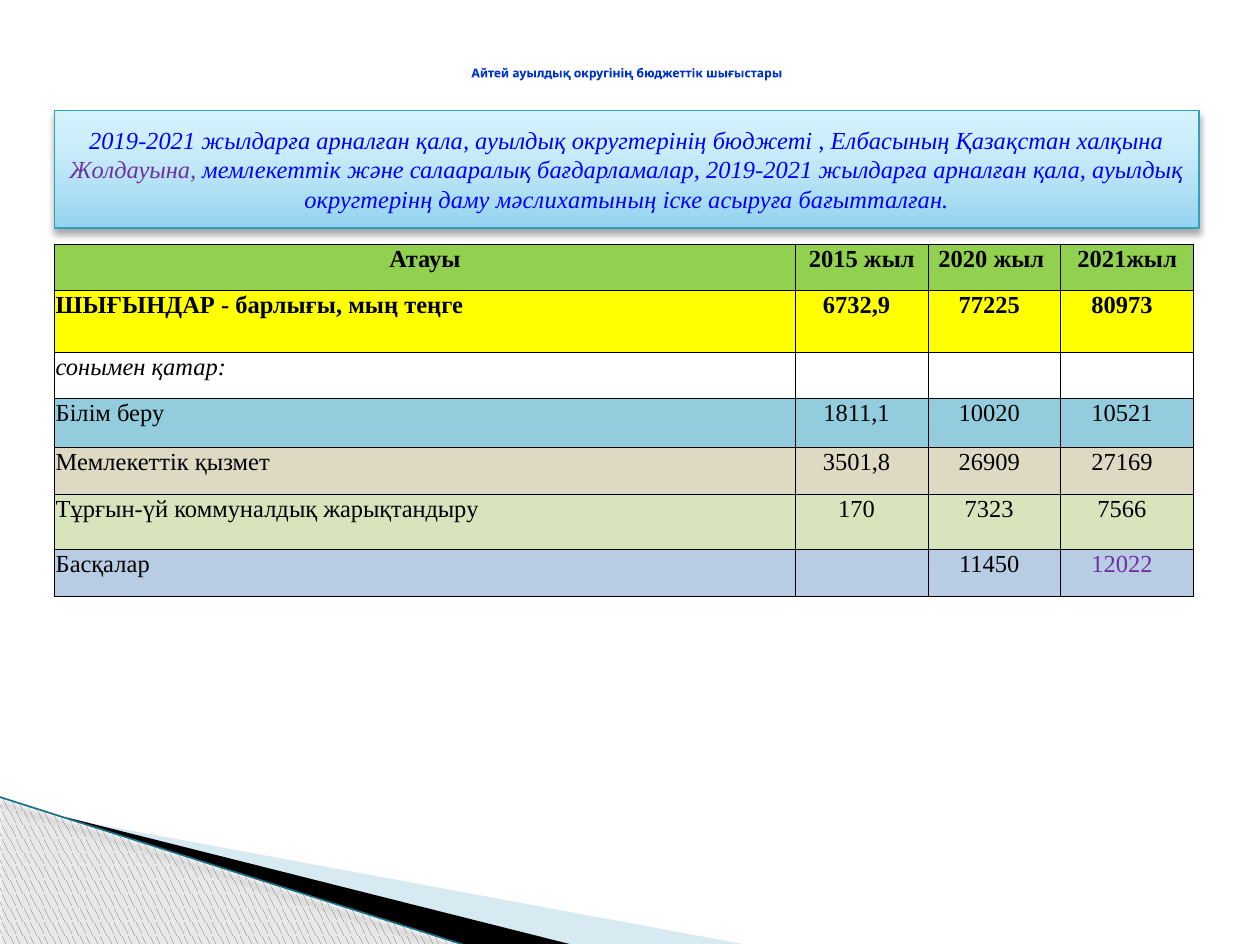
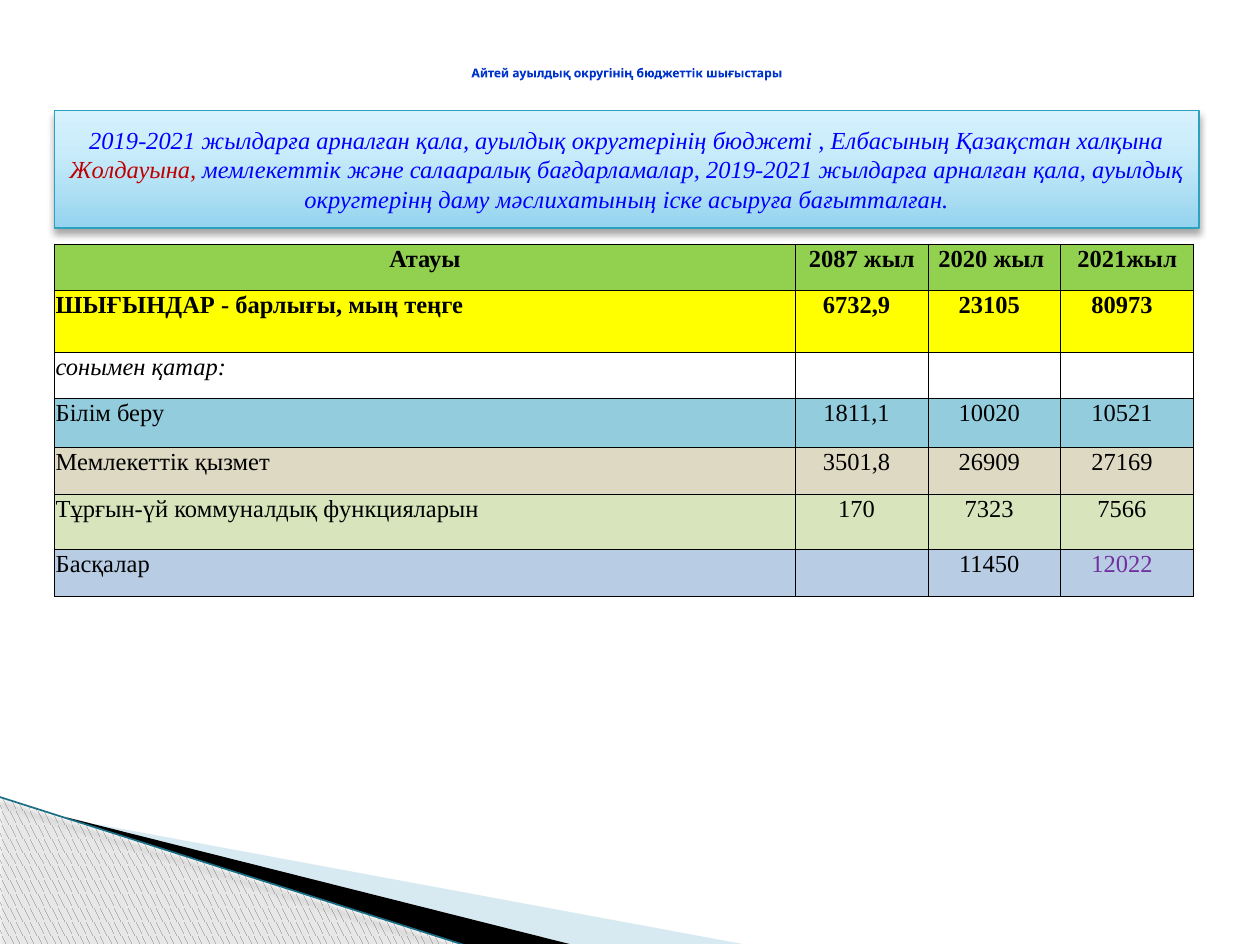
Жолдауына colour: purple -> red (133, 171)
2015: 2015 -> 2087 (833, 259)
77225: 77225 -> 23105 (989, 306)
жарықтандыру: жарықтандыру -> функцияларын (401, 509)
